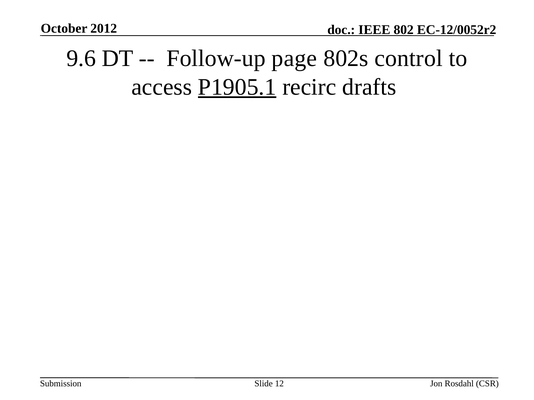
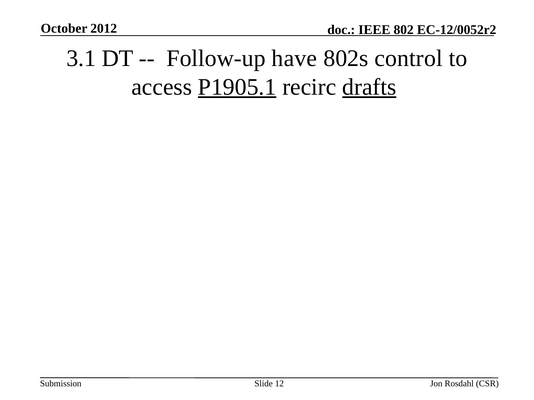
9.6: 9.6 -> 3.1 (81, 59)
page: page -> have (294, 59)
drafts underline: none -> present (369, 87)
